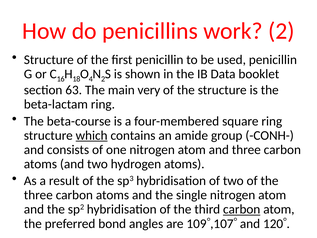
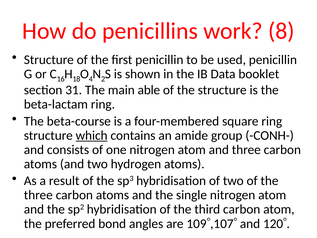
work 2: 2 -> 8 (281, 31)
63: 63 -> 31 (74, 90)
very: very -> able (149, 90)
carbon underline: present -> none (242, 209)
